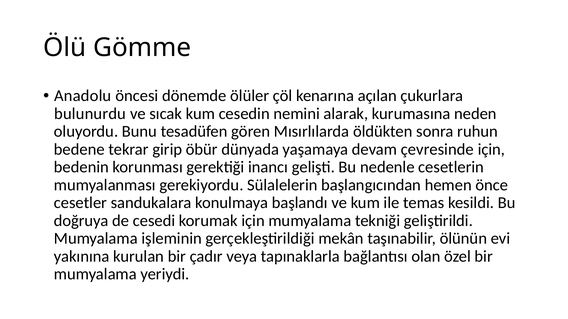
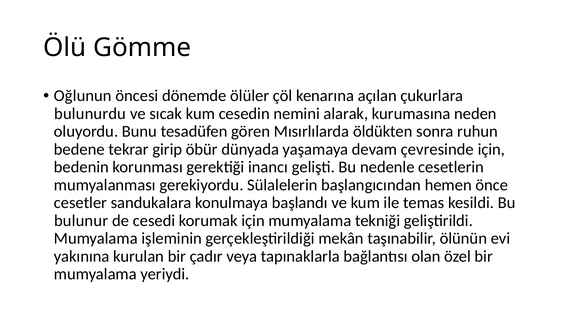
Anadolu: Anadolu -> Oğlunun (83, 96)
doğruya: doğruya -> bulunur (81, 221)
